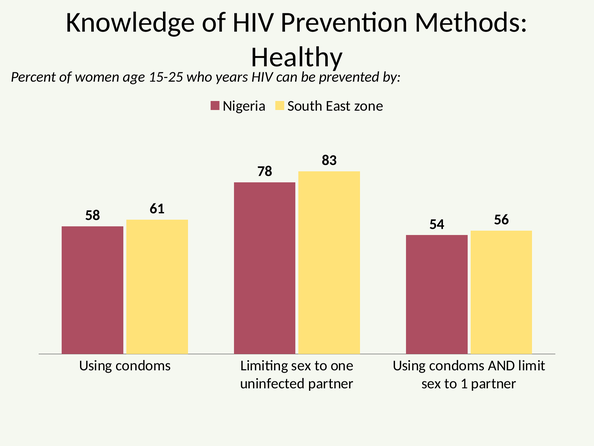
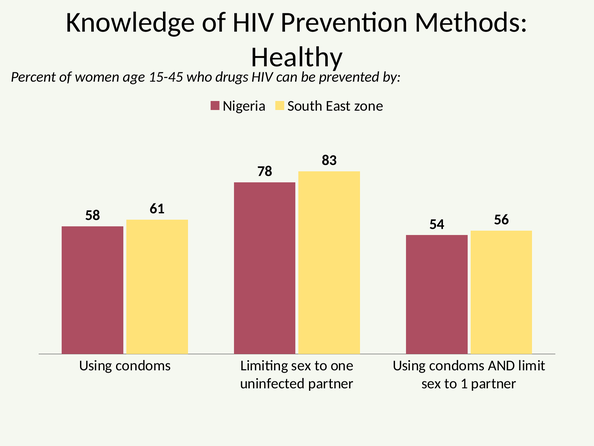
15-25: 15-25 -> 15-45 (166, 77)
years: years -> drugs (232, 77)
